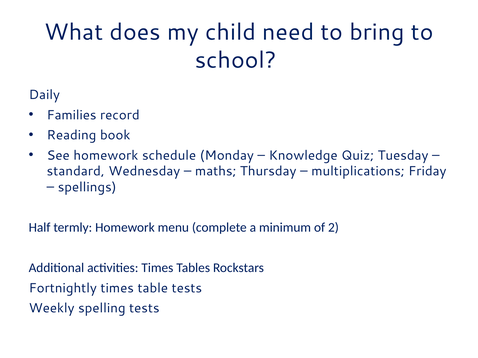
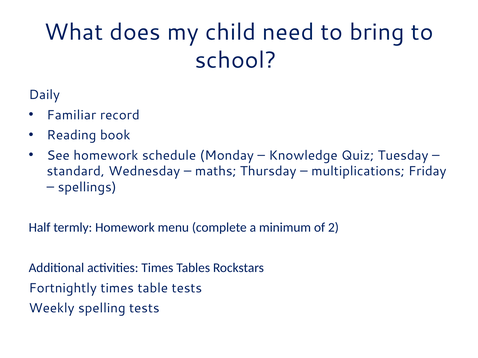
Families: Families -> Familiar (71, 115)
